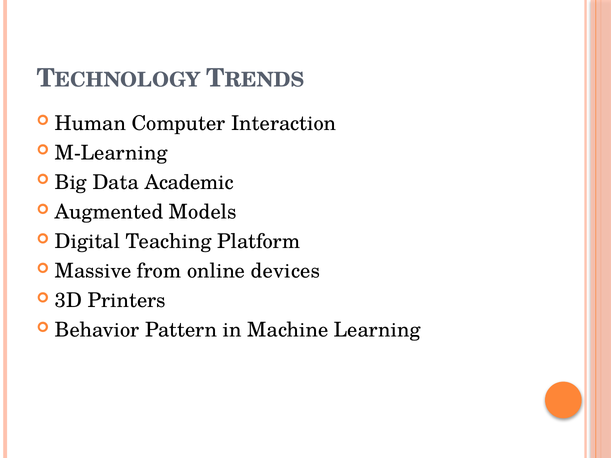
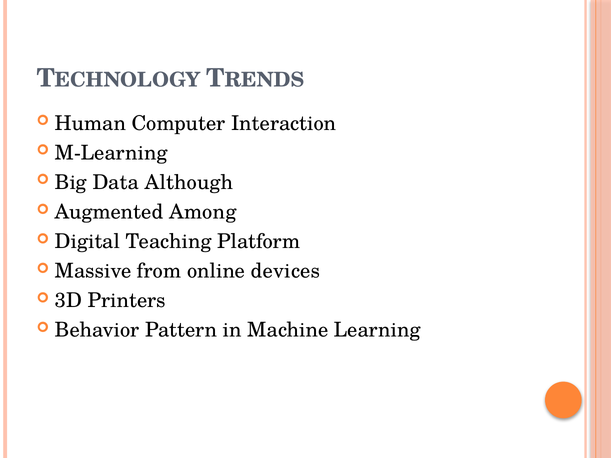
Academic: Academic -> Although (189, 183)
Models: Models -> Among (203, 212)
